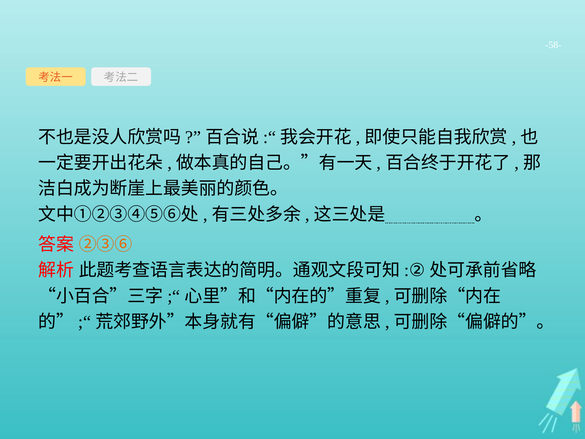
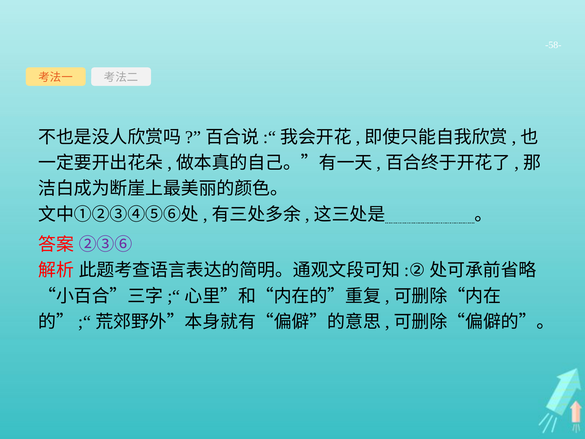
②③⑥ colour: orange -> purple (106, 245)
